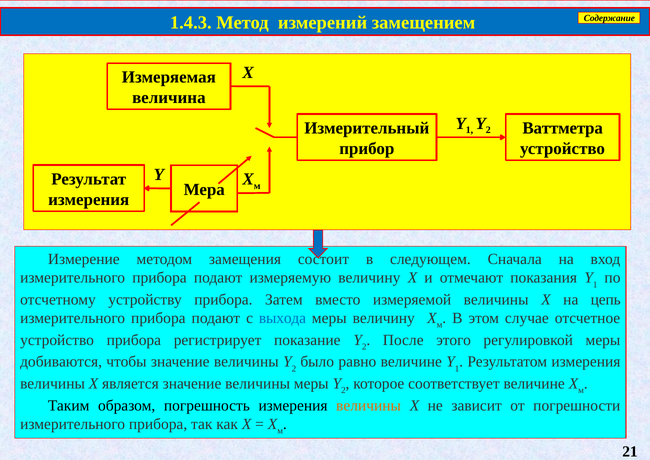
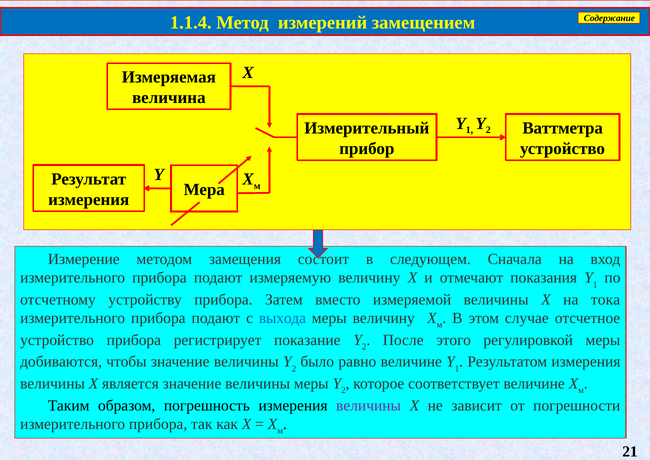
1.4.3: 1.4.3 -> 1.1.4 (191, 23)
цепь: цепь -> тока (606, 299)
величины colour: orange -> purple (369, 405)
